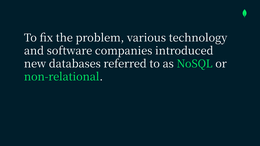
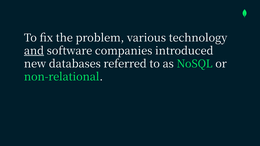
and underline: none -> present (34, 51)
